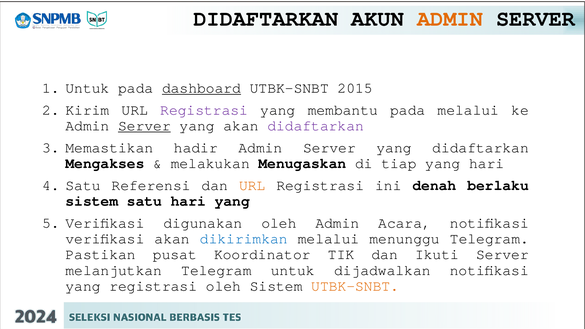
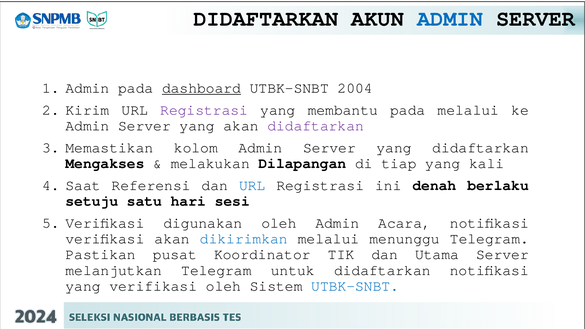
ADMIN colour: orange -> blue (450, 18)
Untuk: Untuk -> Admin (87, 88)
2015: 2015 -> 2004 (355, 88)
Server underline: present -> none (144, 126)
hadir: hadir -> kolom (196, 148)
Menugaskan: Menugaskan -> Dilapangan (302, 163)
yang hari: hari -> kali (487, 163)
Satu: Satu -> Saat (83, 185)
URL colour: orange -> blue (252, 185)
sistem: sistem -> setuju (92, 201)
hari yang: yang -> sesi (232, 201)
Ikuti: Ikuti -> Utama (437, 255)
untuk dijadwalkan: dijadwalkan -> didaftarkan (382, 270)
yang registrasi: registrasi -> verifikasi (153, 286)
UTBK-SNBT colour: orange -> blue (355, 286)
